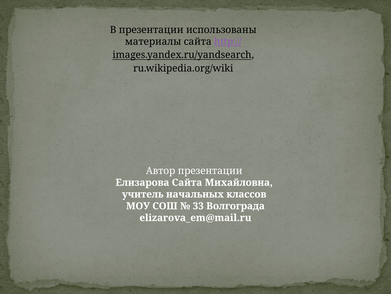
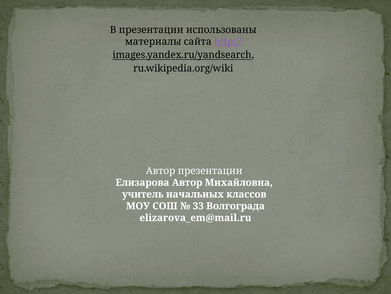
Елизарова Сайта: Сайта -> Автор (187, 182)
